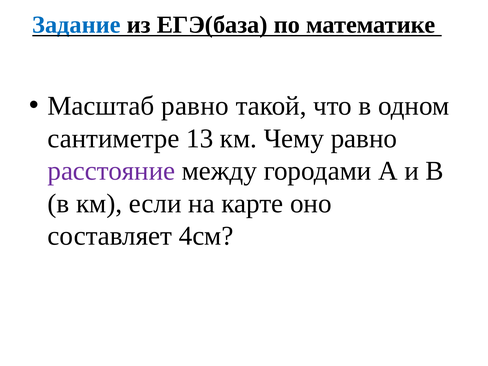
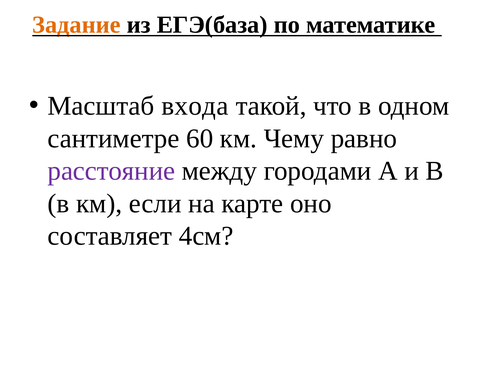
Задание colour: blue -> orange (76, 25)
Масштаб равно: равно -> входа (195, 106)
13: 13 -> 60 (200, 138)
